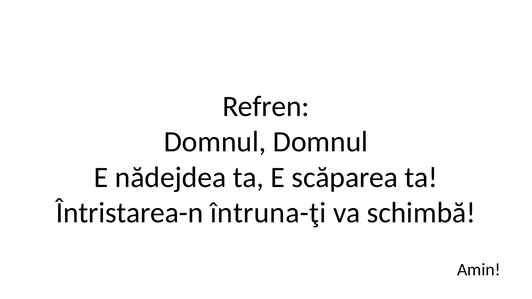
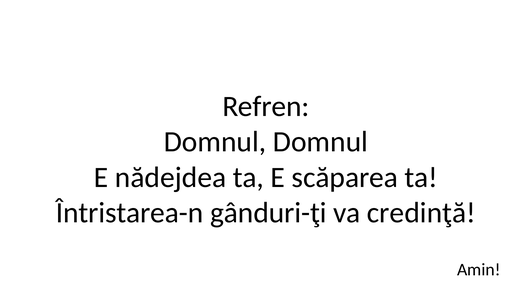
întruna-ţi: întruna-ţi -> gânduri-ţi (268, 213)
schimbă: schimbă -> credinţă (421, 213)
